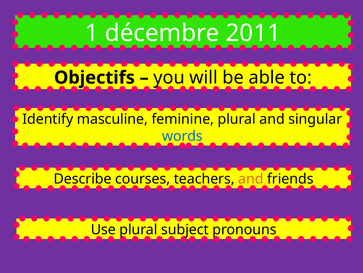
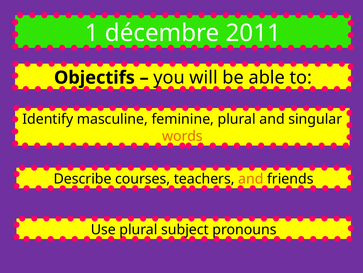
words colour: blue -> orange (182, 136)
